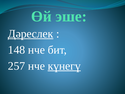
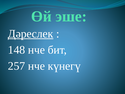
күнегү underline: present -> none (64, 66)
